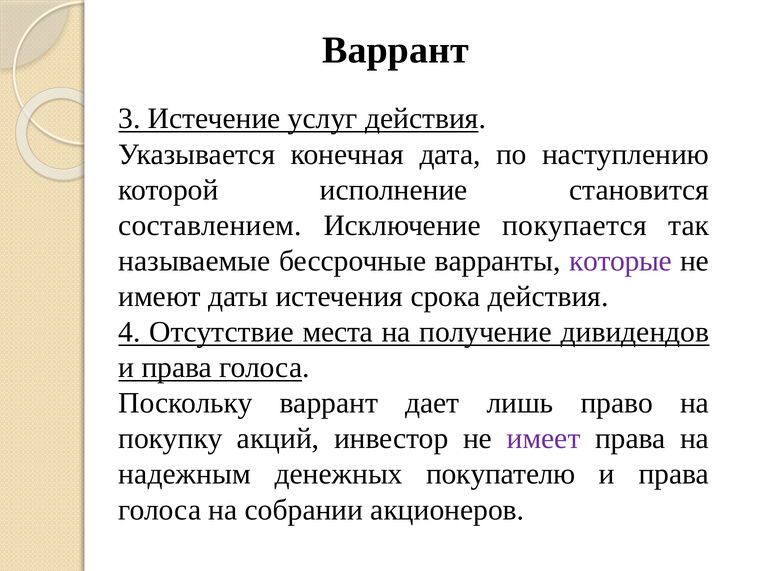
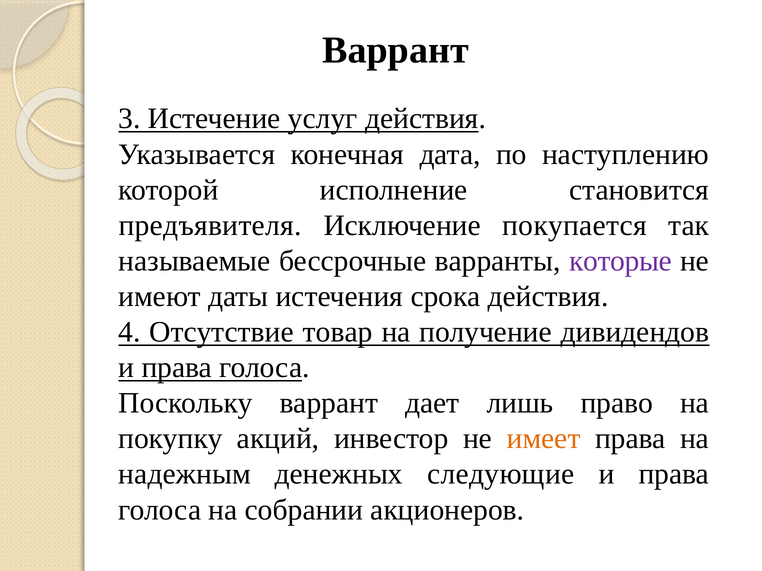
составлением: составлением -> предъявителя (210, 226)
места: места -> товар (338, 332)
имеет colour: purple -> orange (544, 439)
покупателю: покупателю -> следующие (501, 475)
